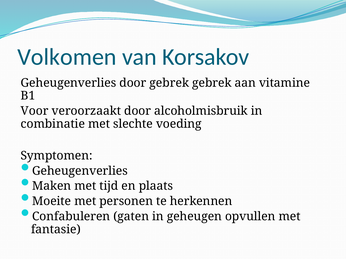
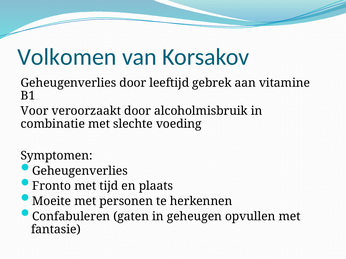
door gebrek: gebrek -> leeftijd (169, 83)
Maken: Maken -> Fronto (52, 186)
